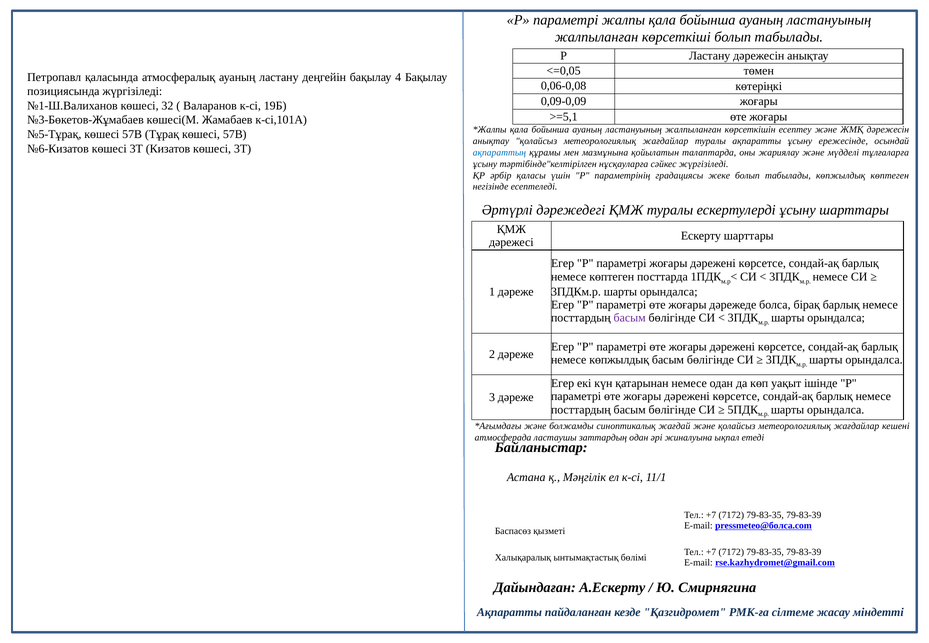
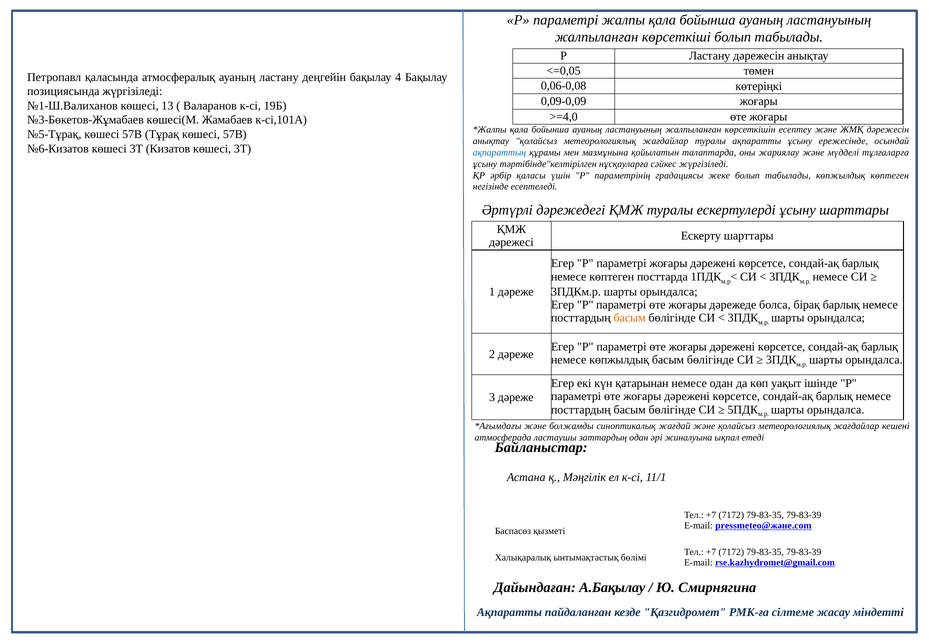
32: 32 -> 13 (167, 106)
>=5,1: >=5,1 -> >=4,0 (564, 117)
басым colour: purple -> orange (630, 318)
pressmeteo@болса.com: pressmeteo@болса.com -> pressmeteo@және.com (763, 526)
А.Ескерту: А.Ескерту -> А.Бақылау (612, 588)
